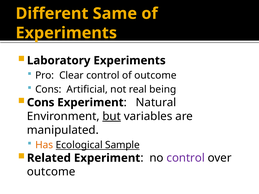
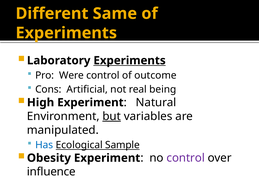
Experiments underline: none -> present (130, 61)
Clear: Clear -> Were (71, 75)
Cons: Cons -> High (41, 103)
Has colour: orange -> blue (44, 145)
Related: Related -> Obesity (49, 158)
outcome: outcome -> influence (51, 172)
